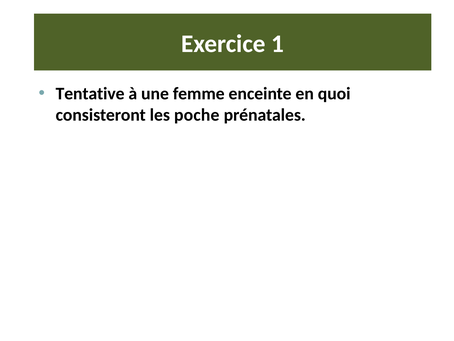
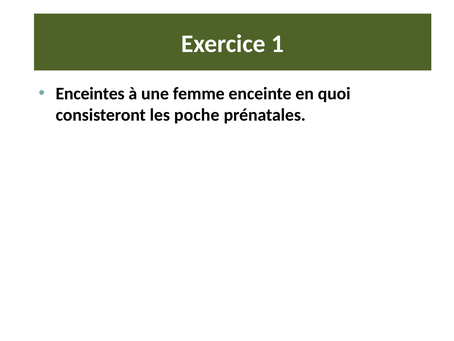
Tentative: Tentative -> Enceintes (90, 94)
